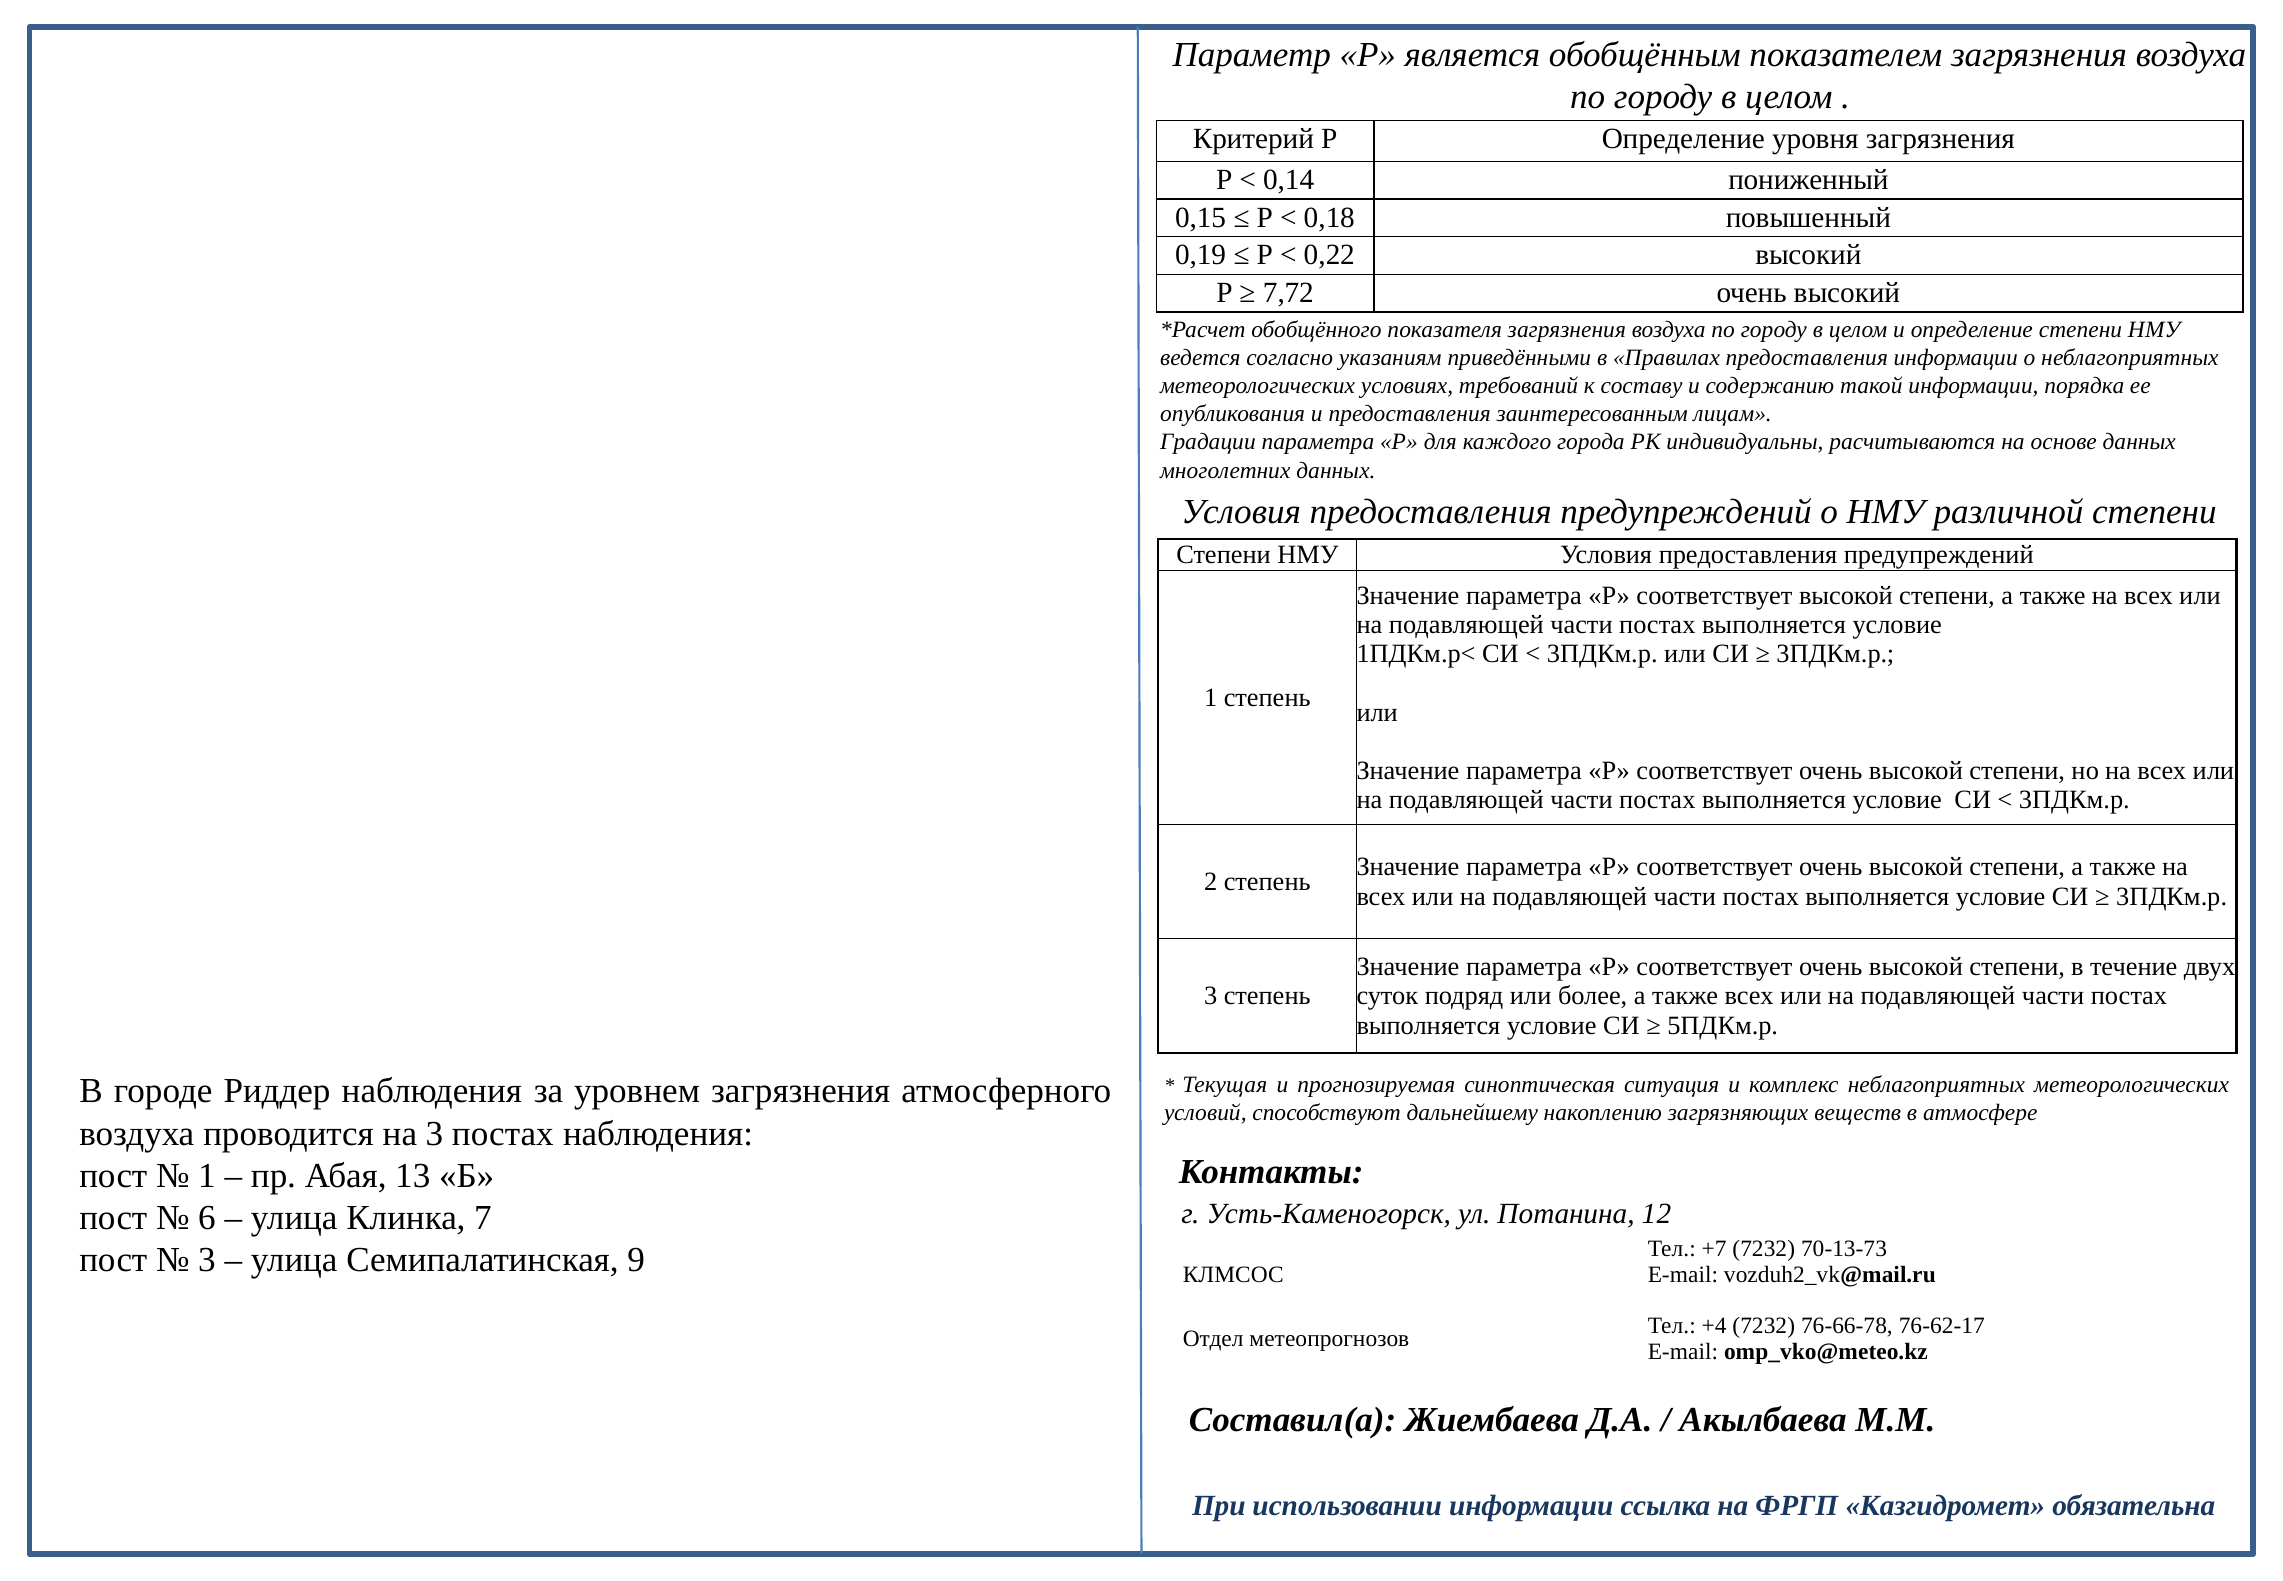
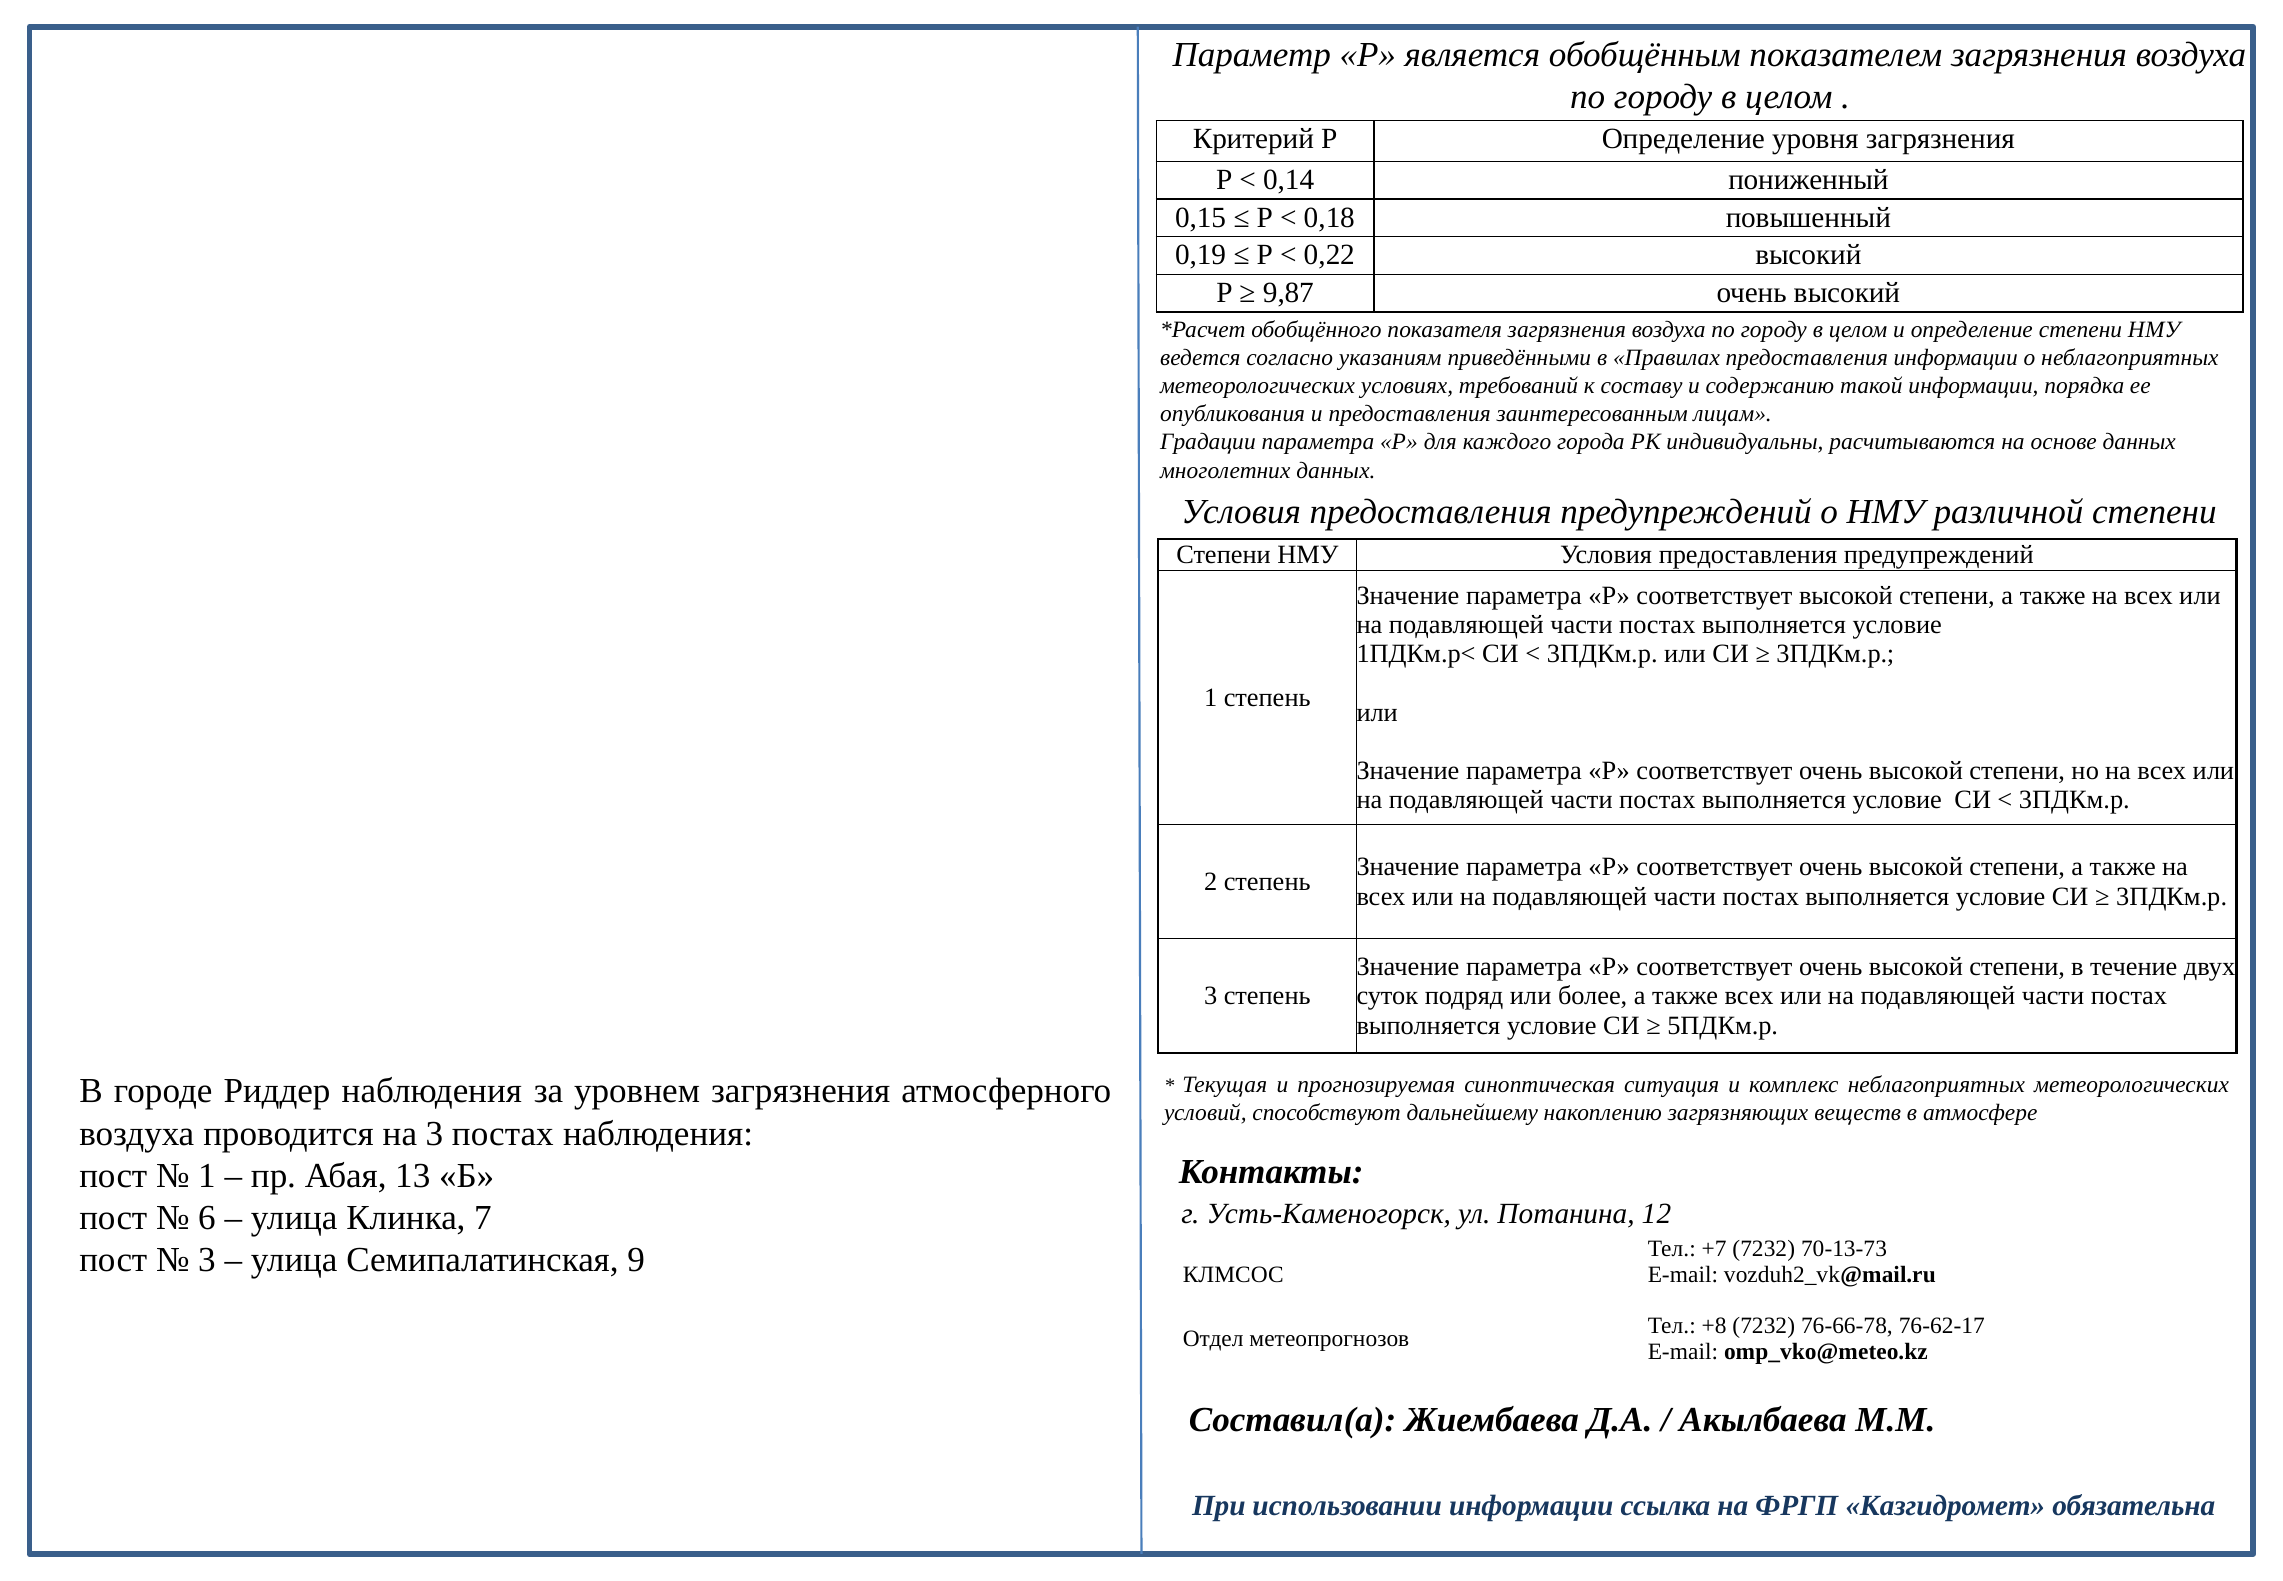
7,72: 7,72 -> 9,87 (1288, 293)
+4: +4 -> +8 (1714, 1325)
